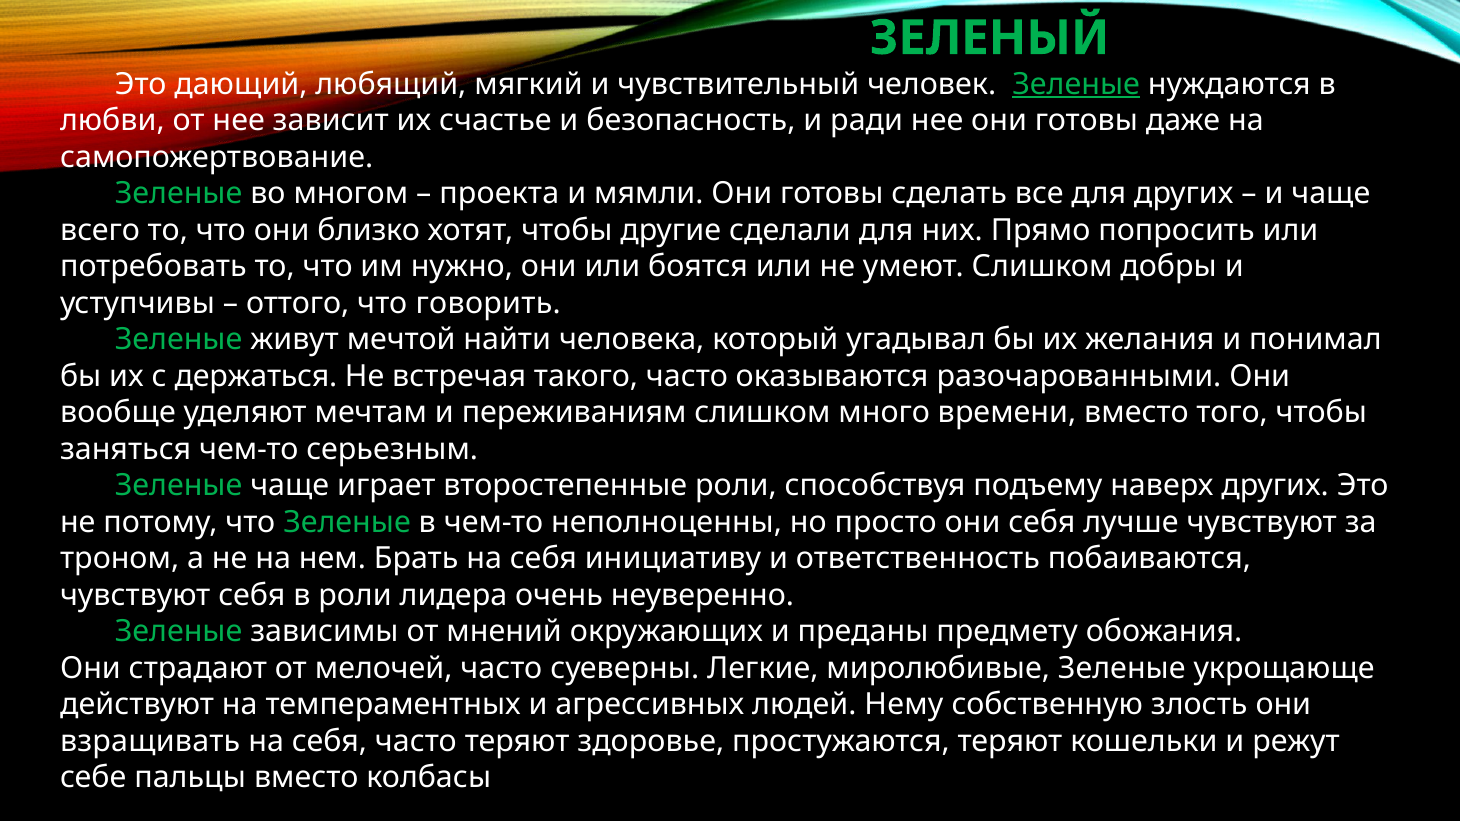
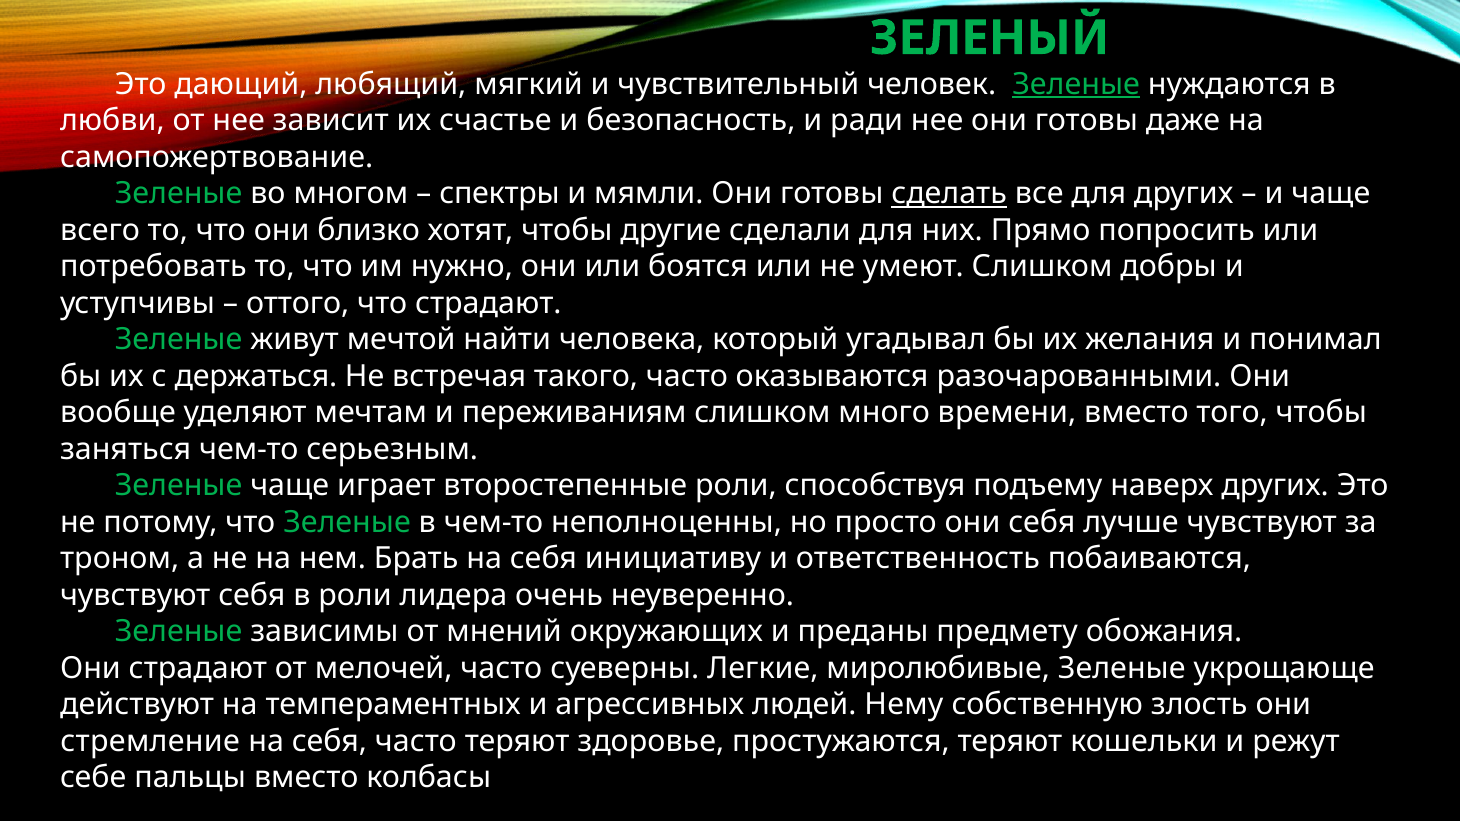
проекта: проекта -> спектры (500, 194)
сделать underline: none -> present (949, 194)
что говорить: говорить -> страдают (488, 303)
взращивать: взращивать -> стремление (150, 741)
